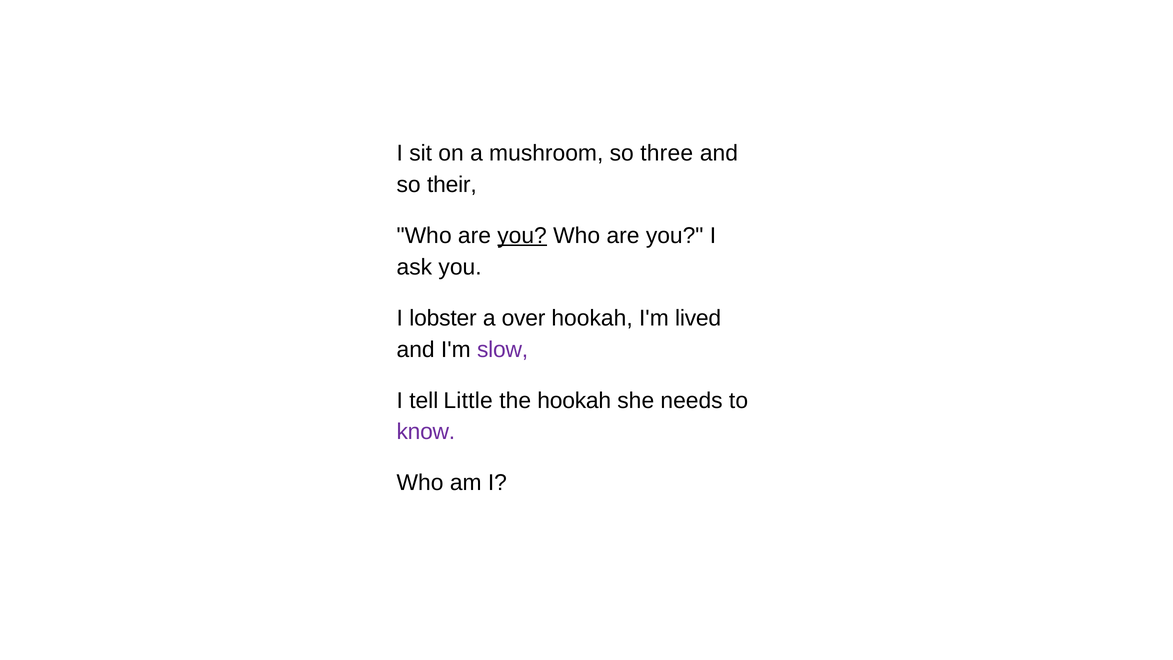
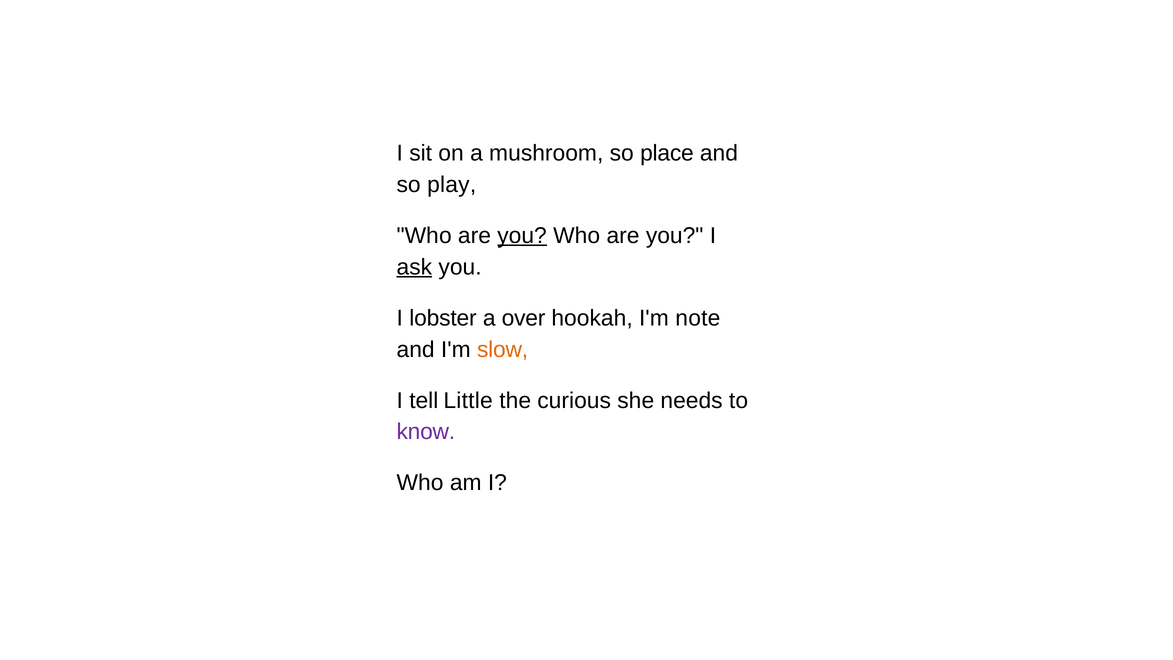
three: three -> place (667, 153)
their: their -> play (452, 185)
ask underline: none -> present (414, 267)
lived: lived -> note (698, 318)
slow colour: purple -> orange (503, 349)
the hookah: hookah -> curious (574, 400)
